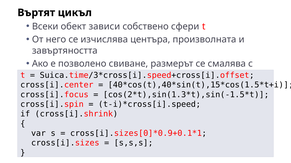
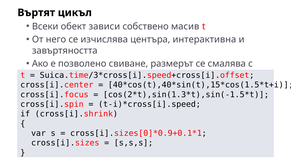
сфери: сфери -> масив (185, 27)
произволната: произволната -> интерактивна (204, 40)
